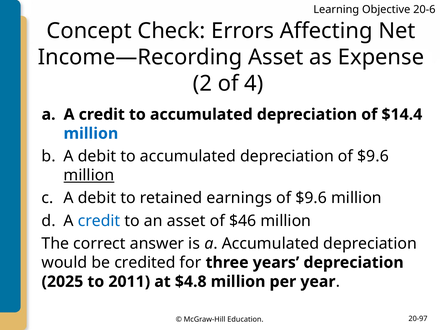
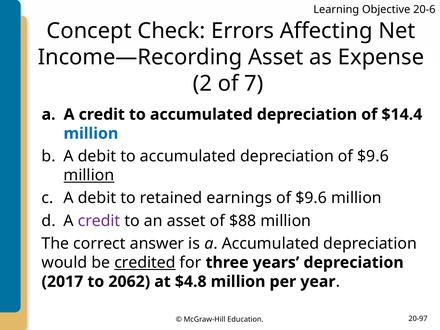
4: 4 -> 7 (254, 84)
credit colour: blue -> purple (99, 221)
$46: $46 -> $88 (243, 221)
credited underline: none -> present (145, 263)
2025: 2025 -> 2017 (62, 282)
2011: 2011 -> 2062 (129, 282)
